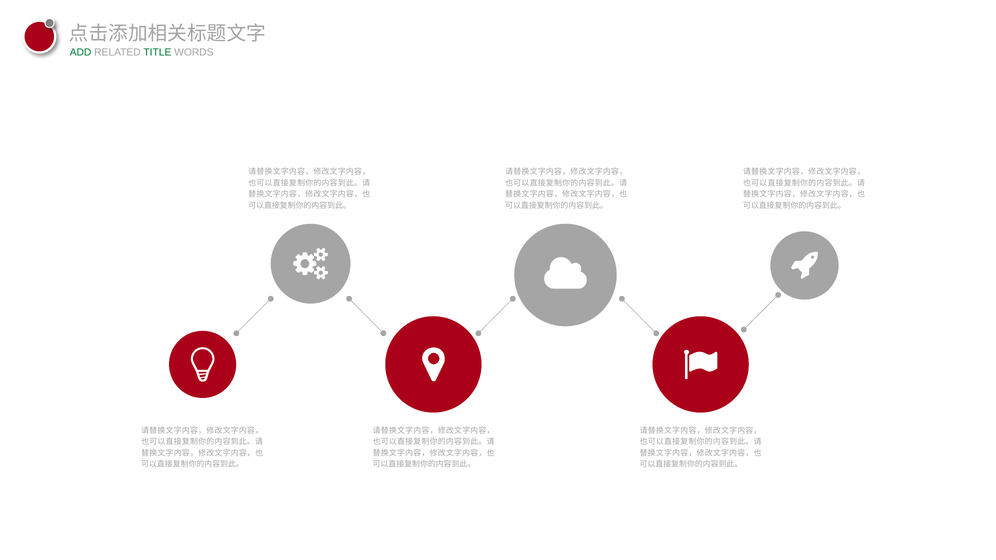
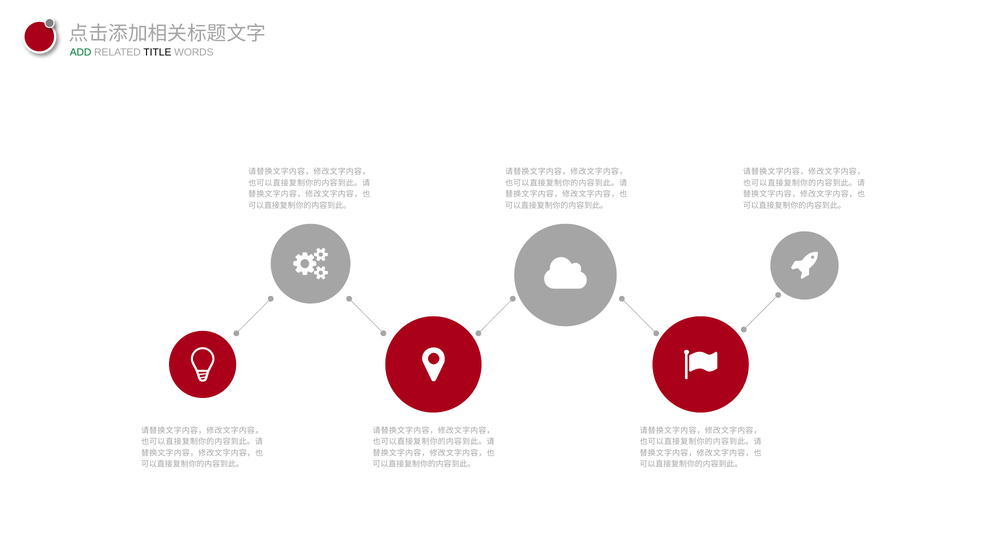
TITLE colour: green -> black (157, 52)
